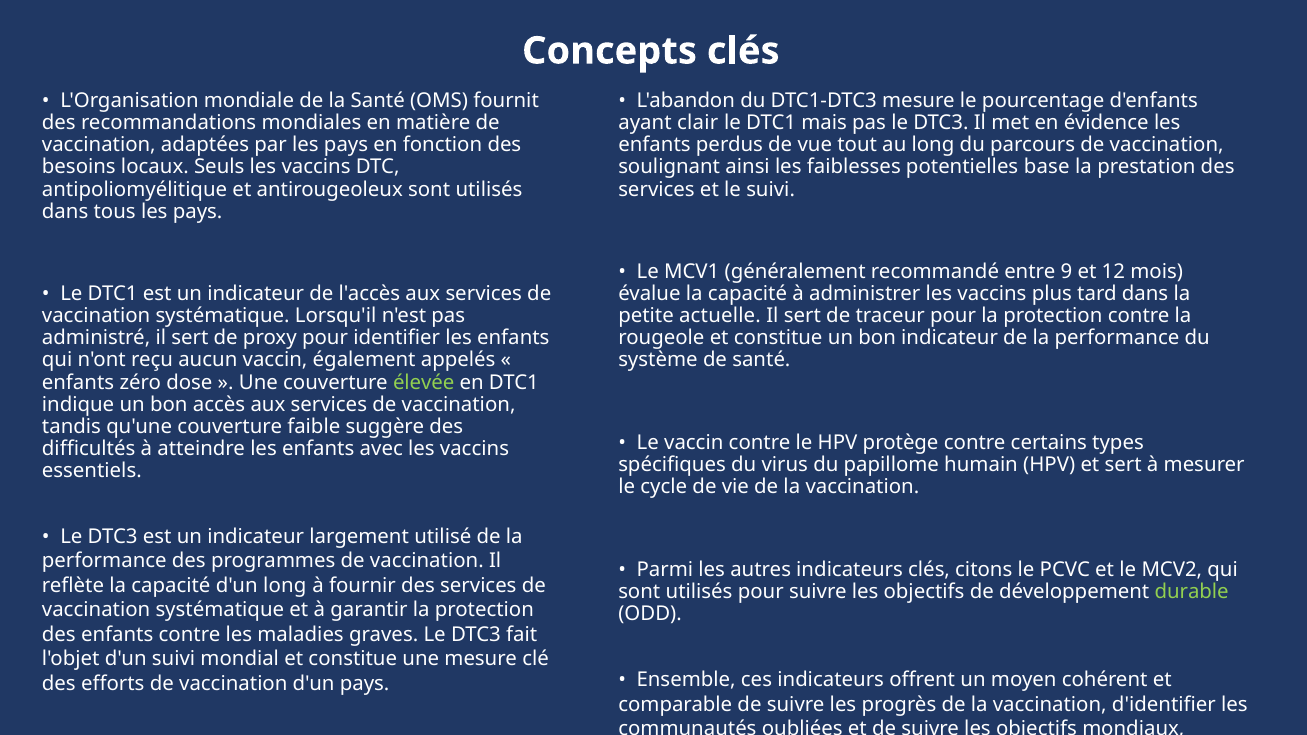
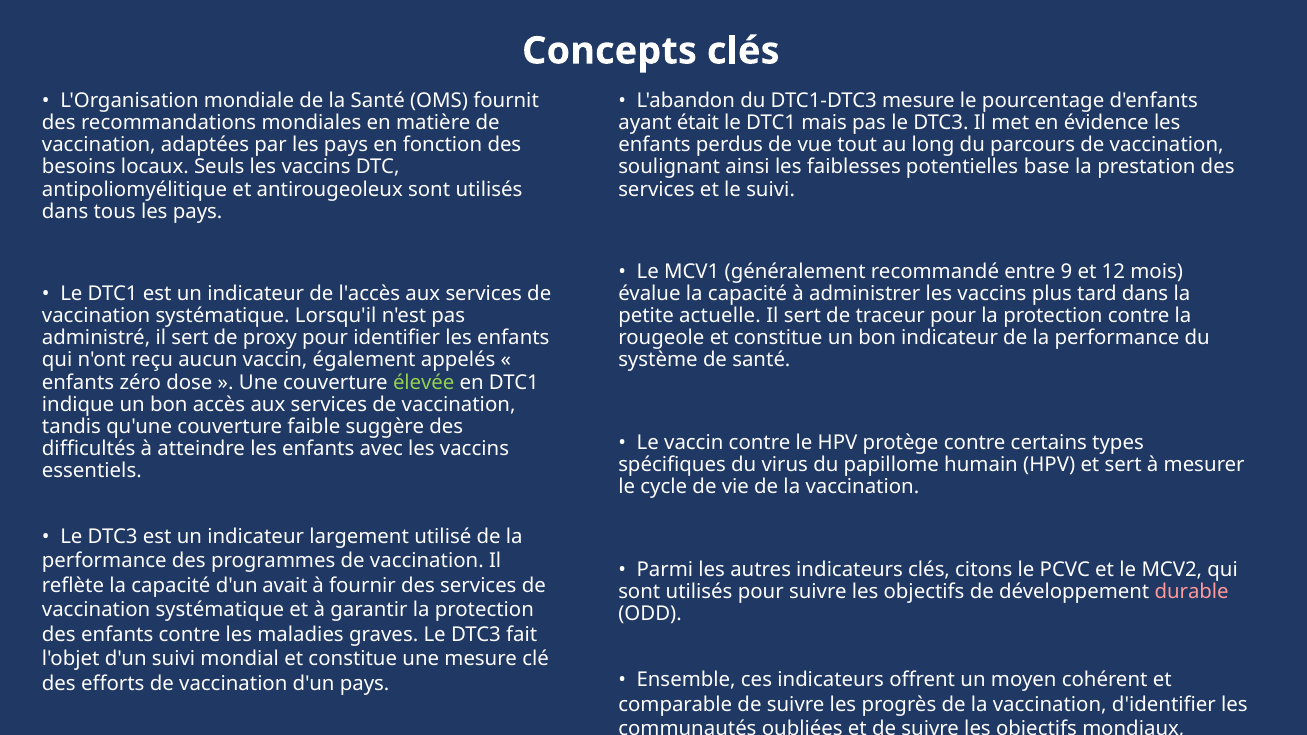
clair: clair -> était (698, 123)
d'un long: long -> avait (285, 586)
durable colour: light green -> pink (1192, 592)
